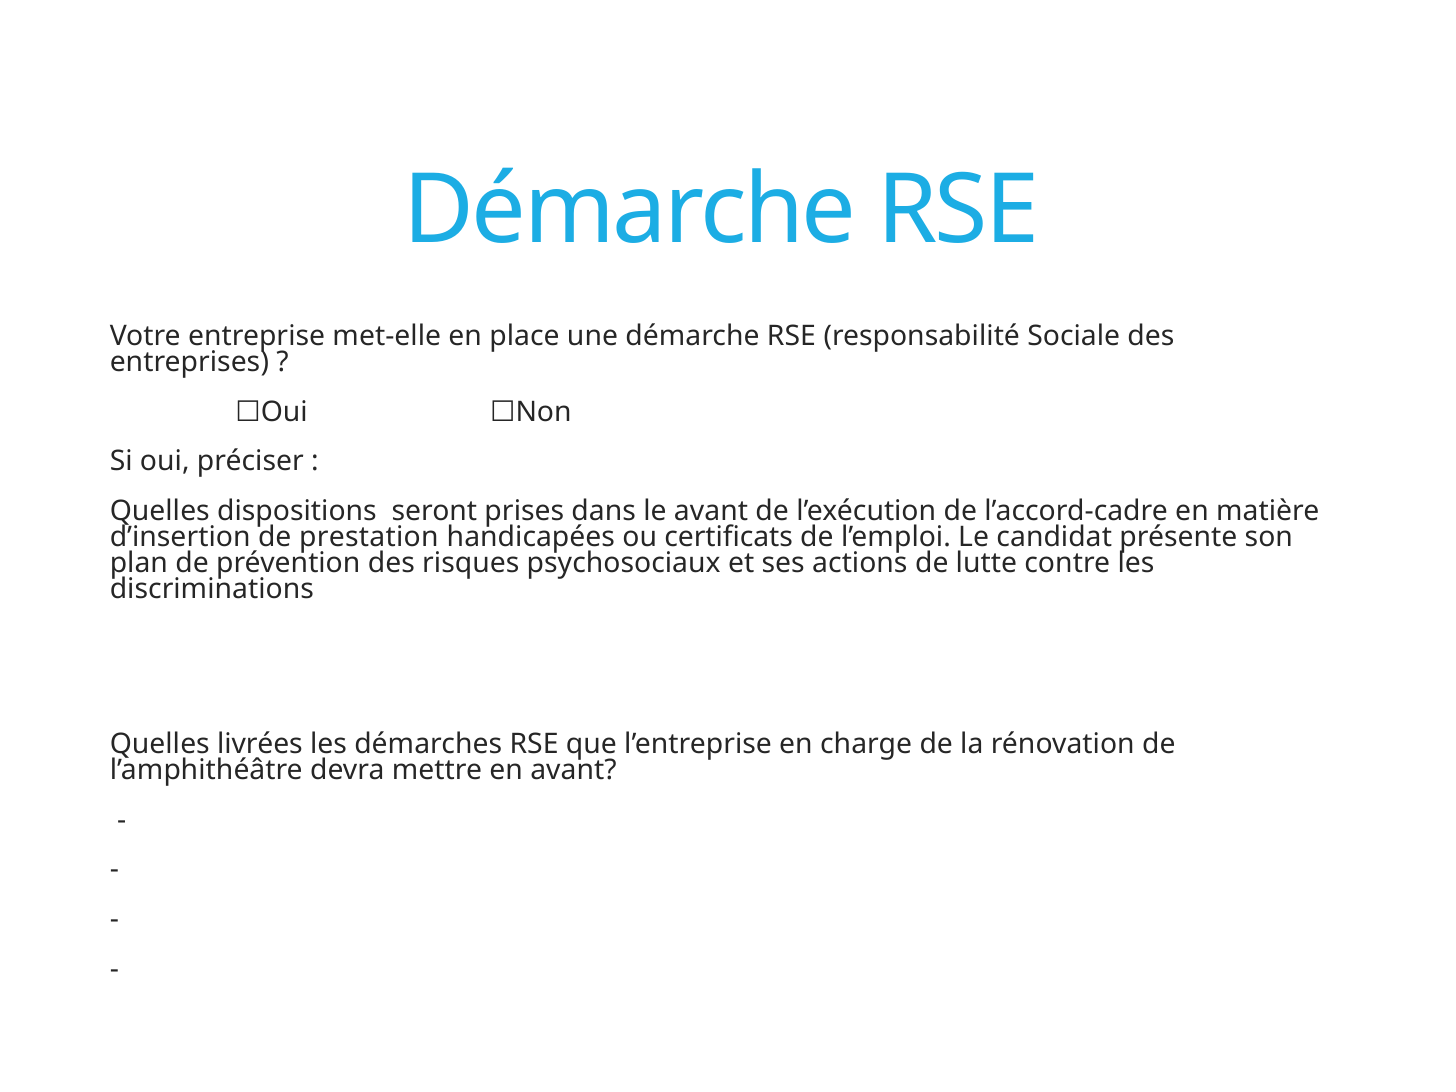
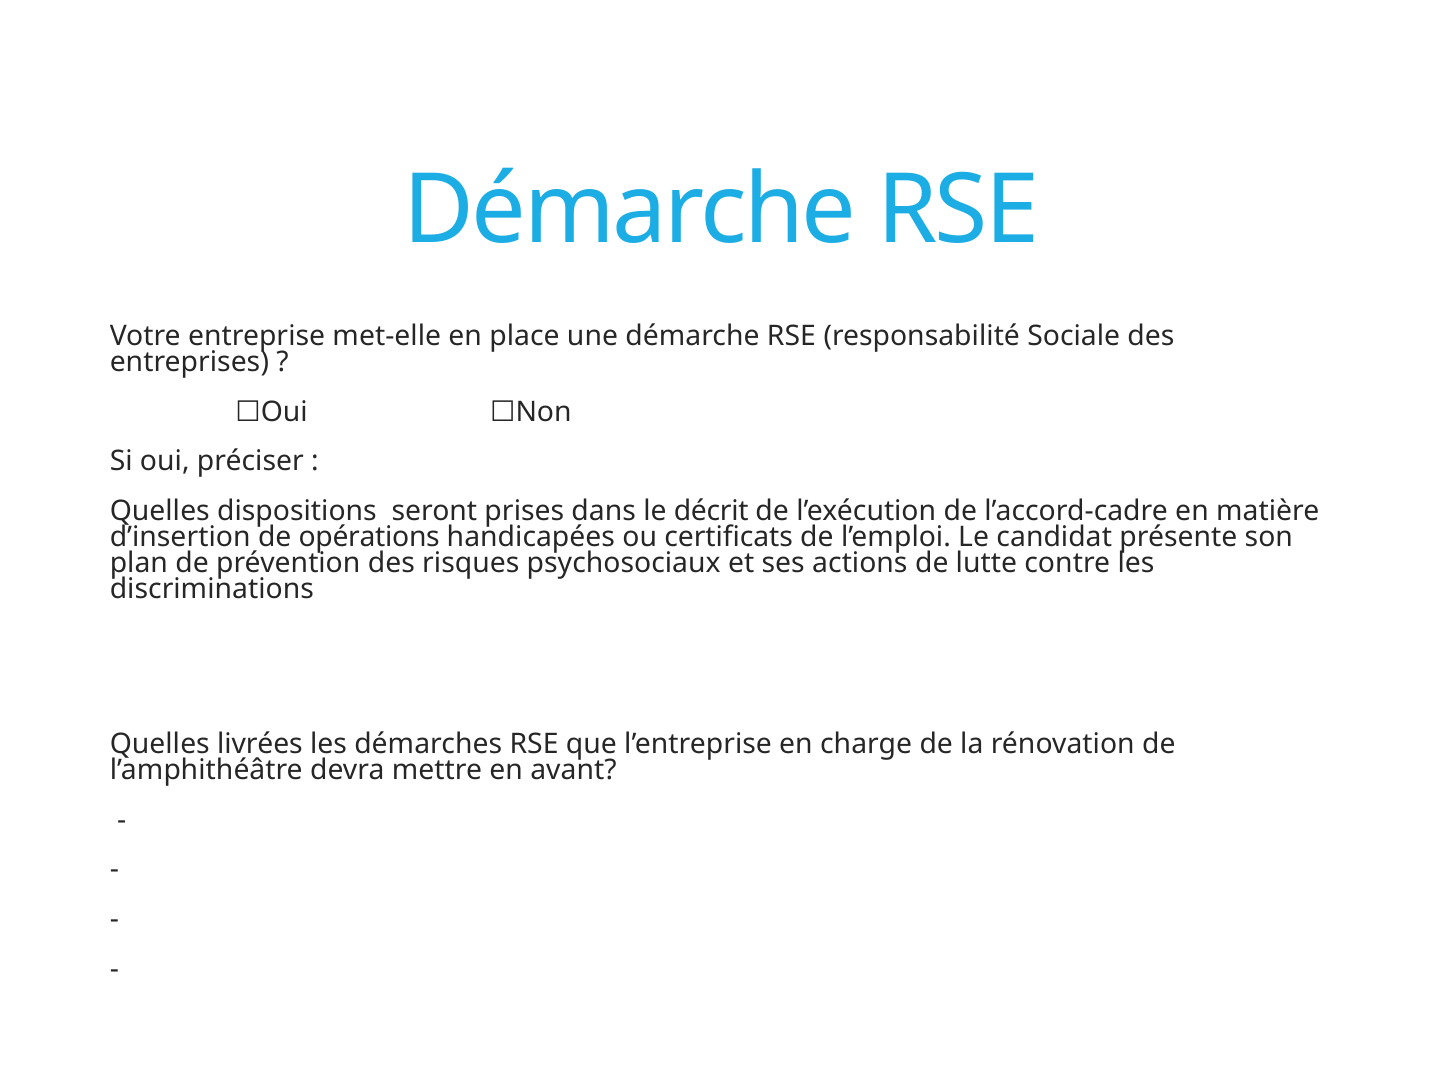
le avant: avant -> décrit (711, 511)
prestation: prestation -> opérations (369, 537)
